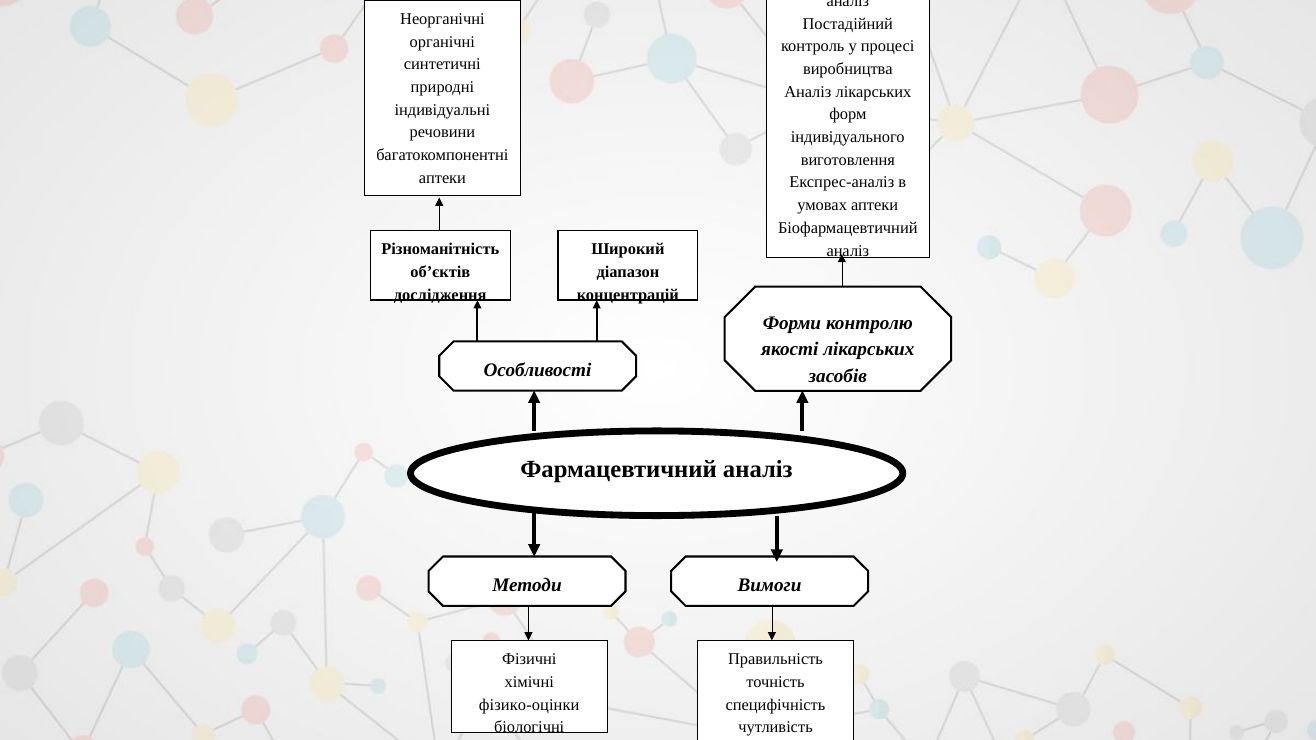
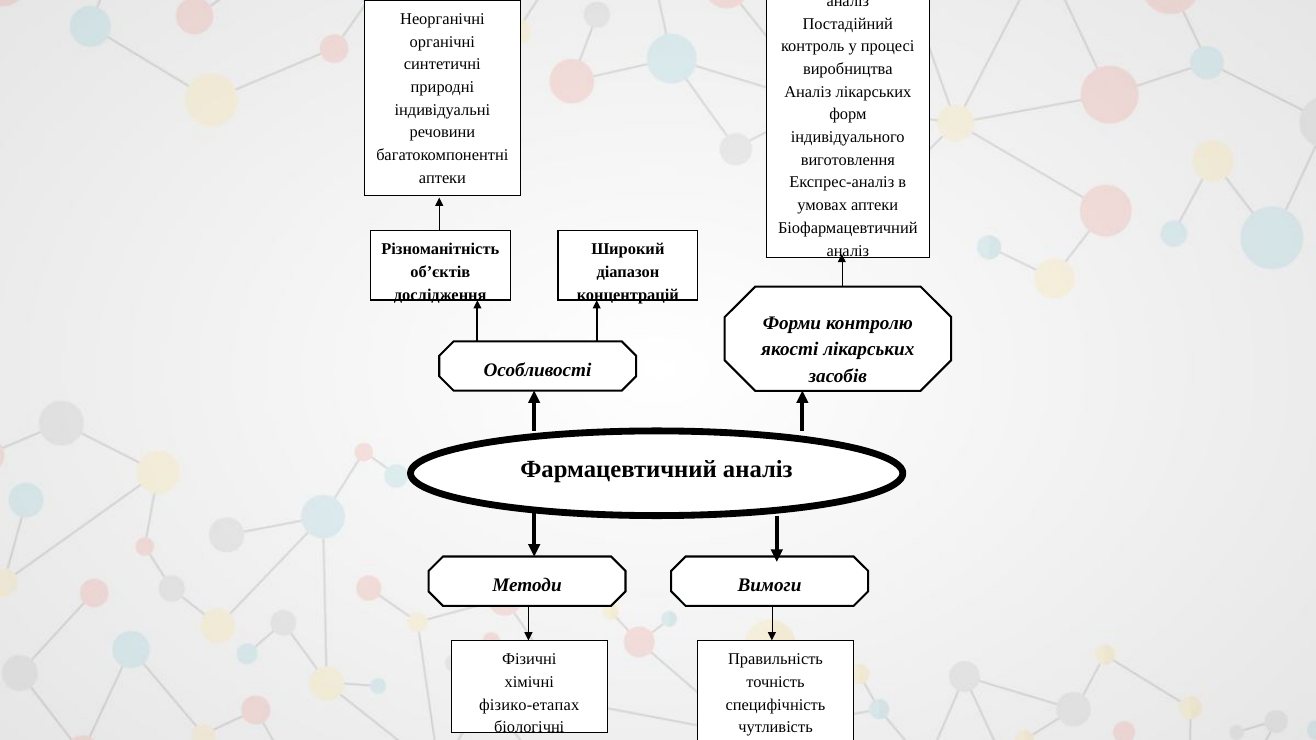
фізико-оцінки: фізико-оцінки -> фізико-етапах (529, 705)
